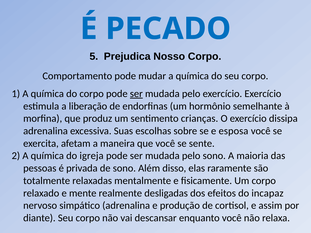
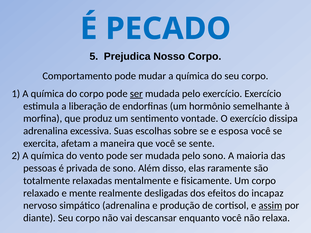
crianças: crianças -> vontade (200, 119)
igreja: igreja -> vento (92, 156)
assim underline: none -> present (270, 206)
